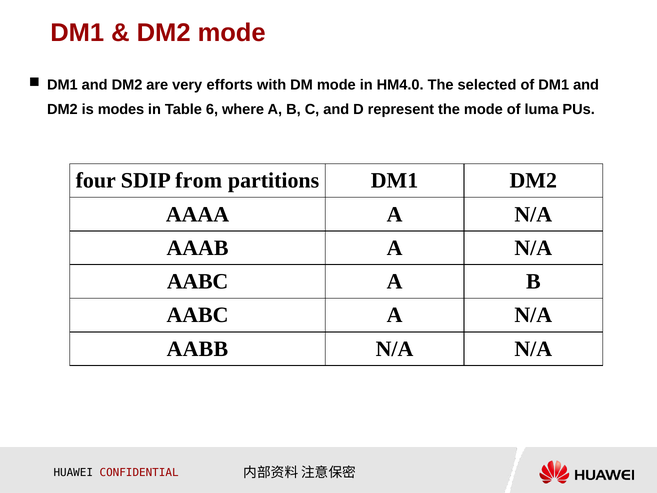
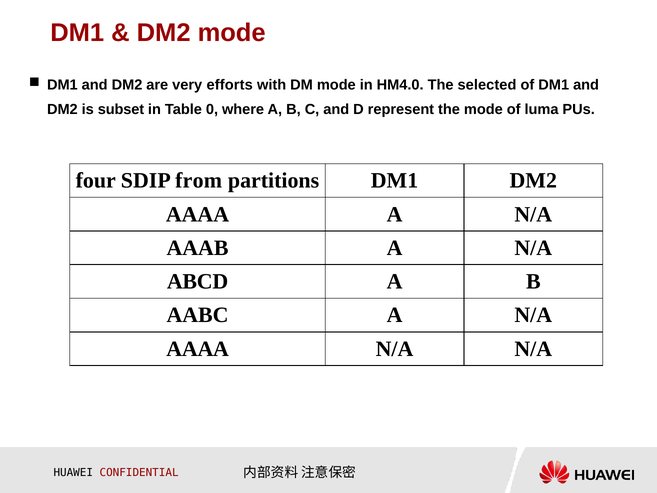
modes: modes -> subset (121, 109)
6: 6 -> 0 (212, 109)
AABC: AABC -> ABCD (198, 281)
AABB: AABB -> AAAA (198, 349)
